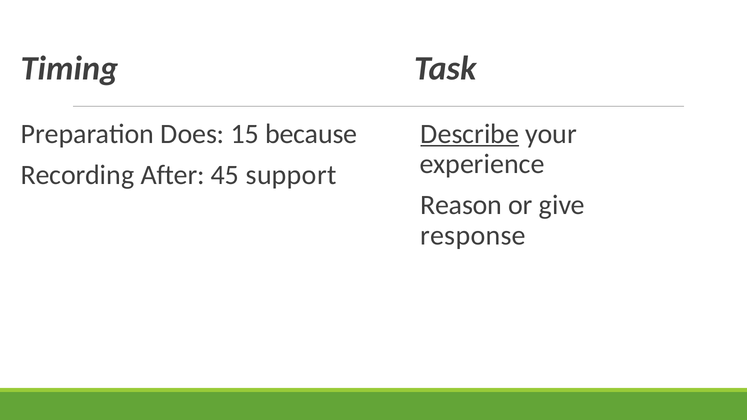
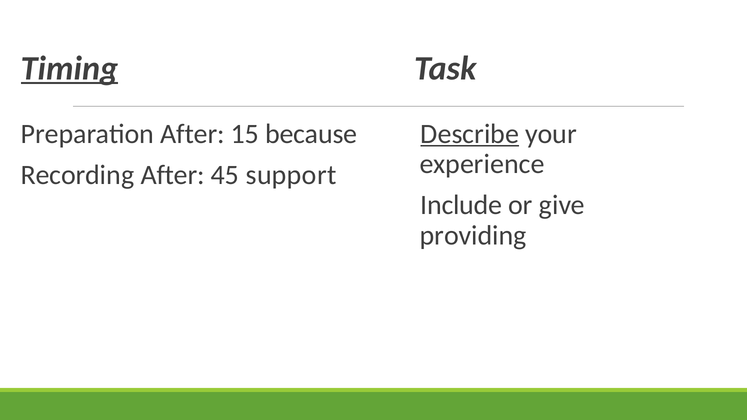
Timing underline: none -> present (70, 68)
Preparation Does: Does -> After (192, 134)
Reason: Reason -> Include (461, 205)
response: response -> providing (473, 236)
